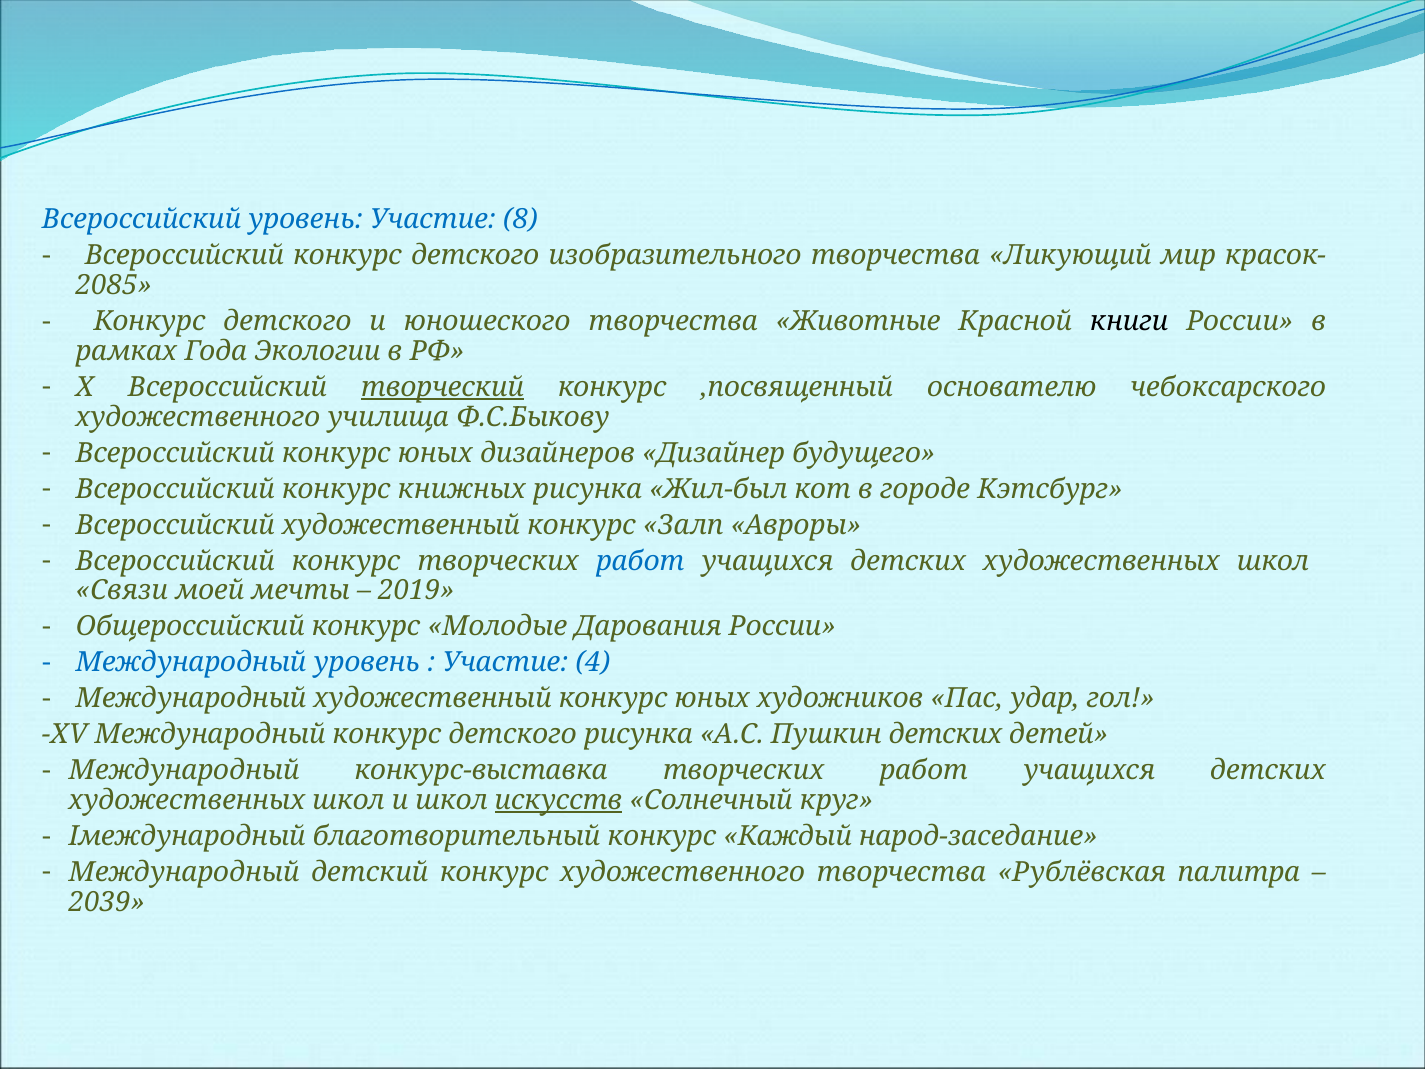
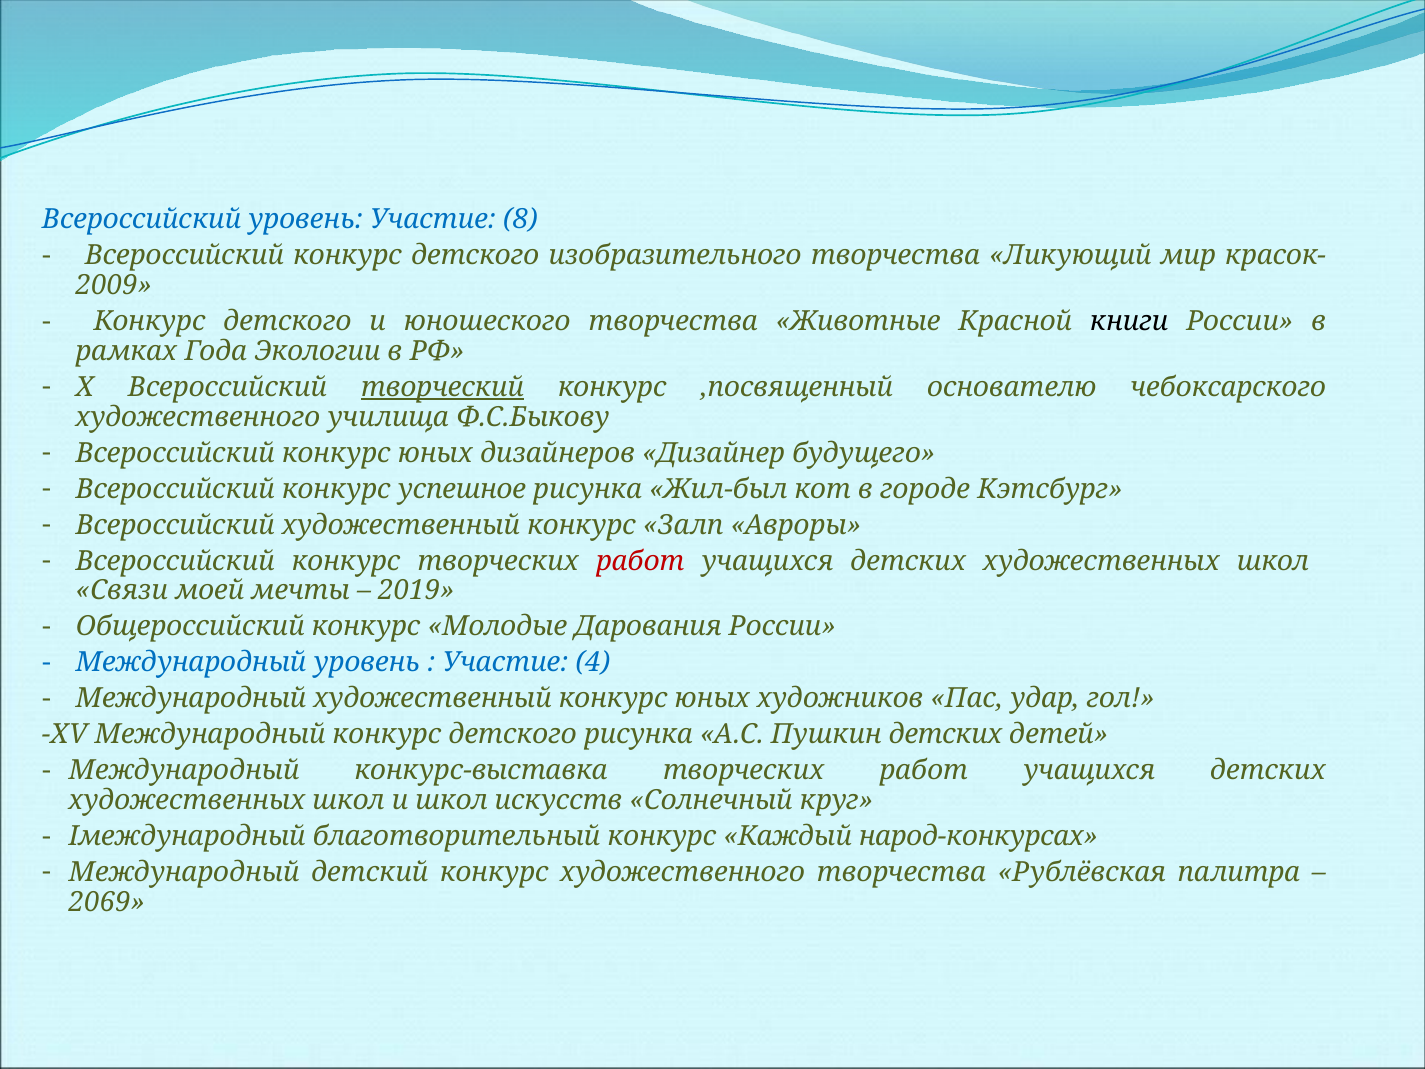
2085: 2085 -> 2009 (114, 285)
книжных: книжных -> успешное (462, 489)
работ colour: blue -> red (640, 561)
искусств underline: present -> none (559, 800)
народ-заседание: народ-заседание -> народ-конкурсах (978, 836)
2039: 2039 -> 2069 (107, 902)
